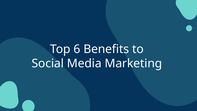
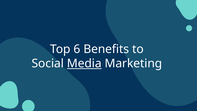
Media underline: none -> present (84, 63)
